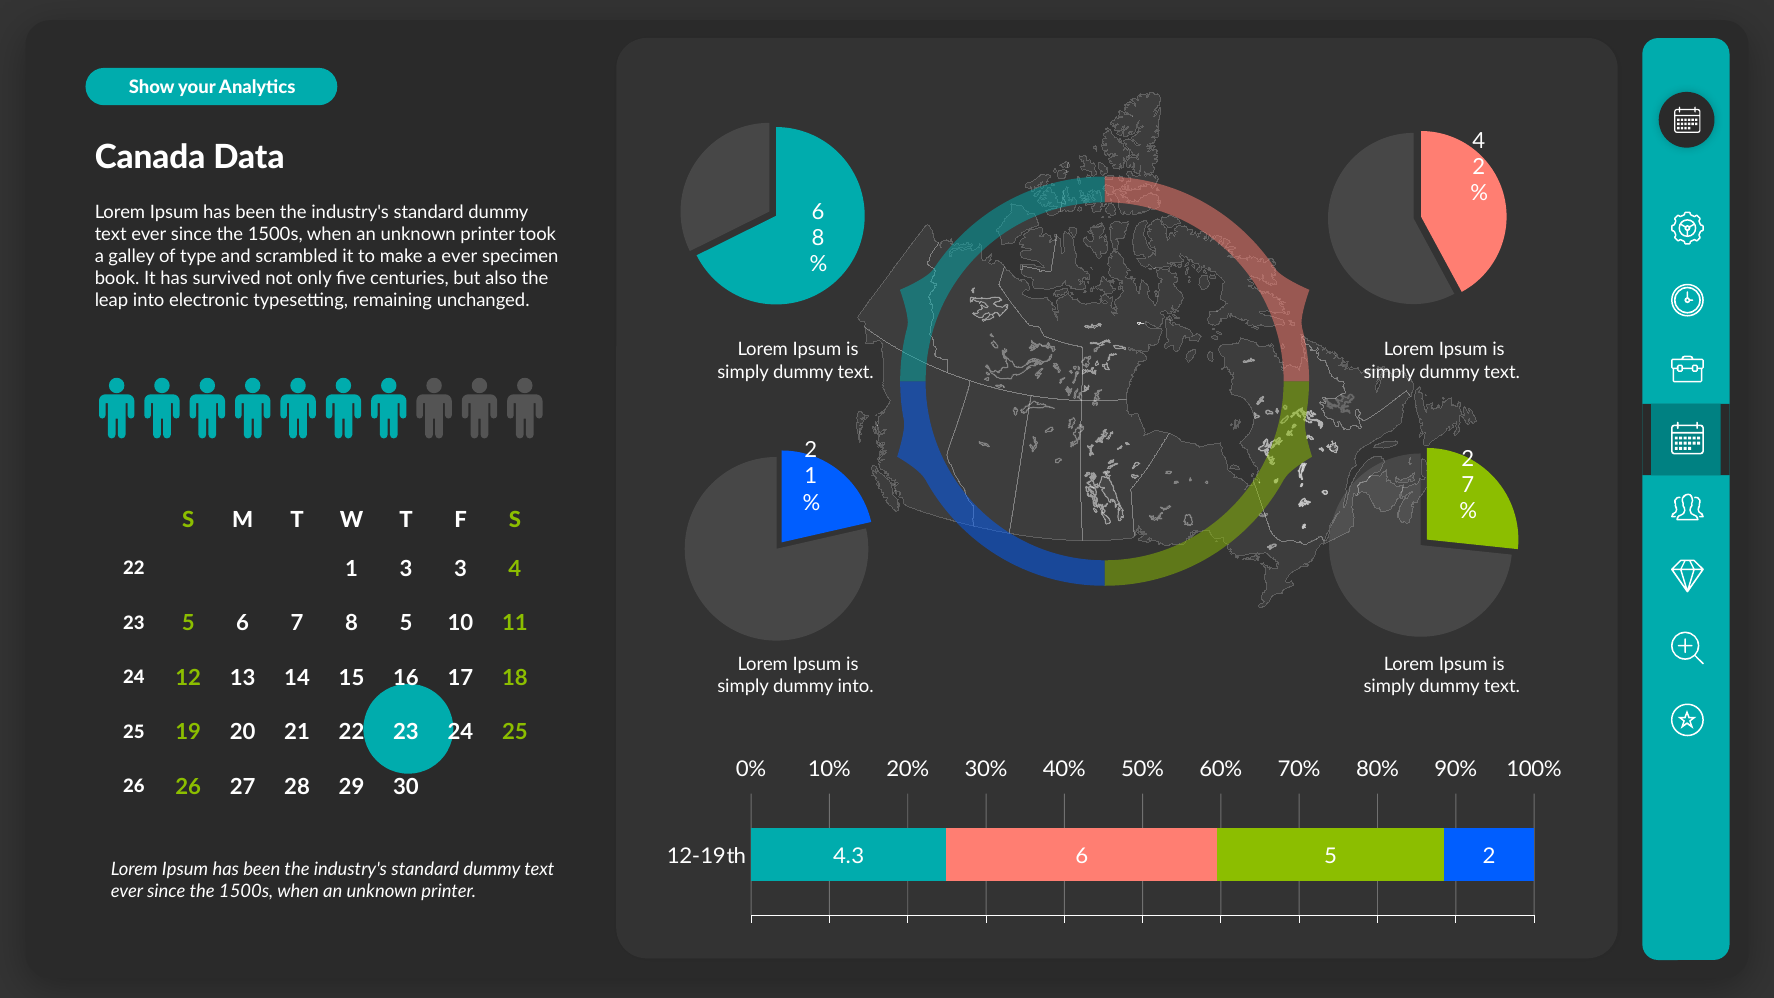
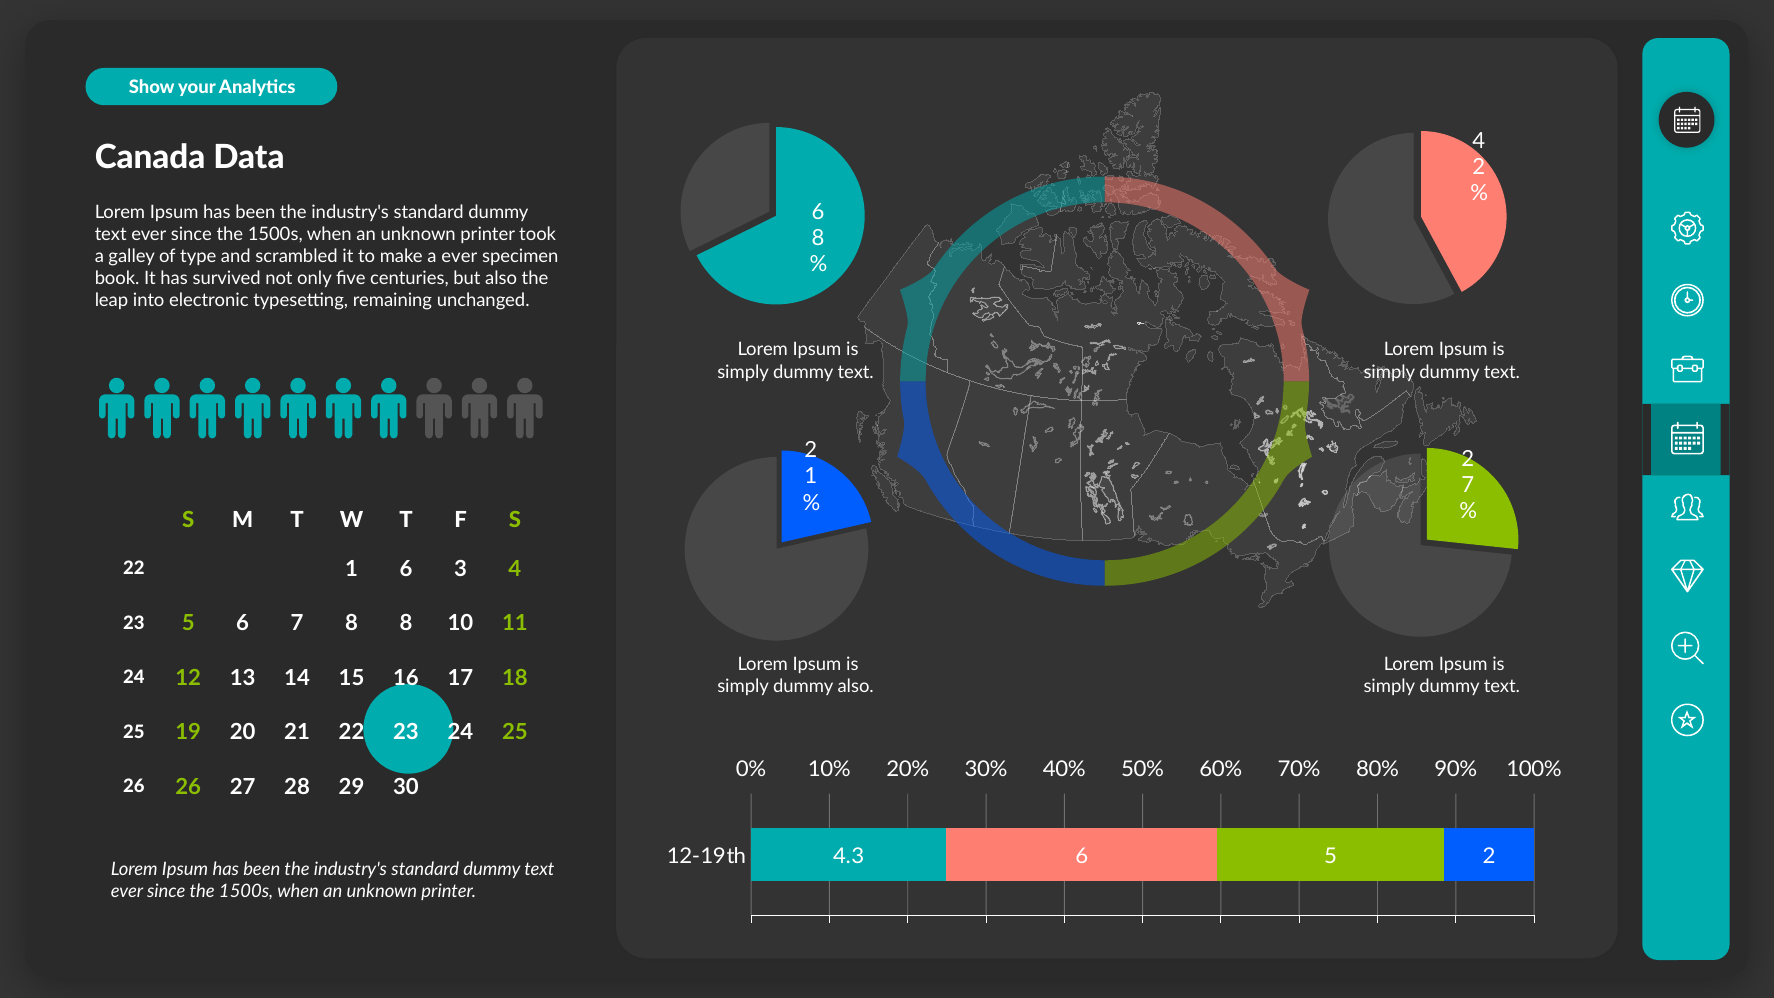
1 3: 3 -> 6 (406, 569)
8 5: 5 -> 8 (406, 623)
dummy into: into -> also (856, 687)
